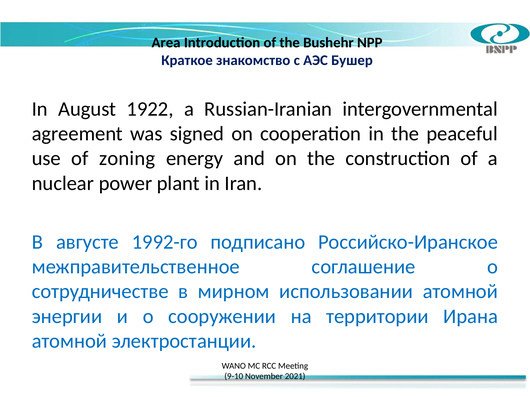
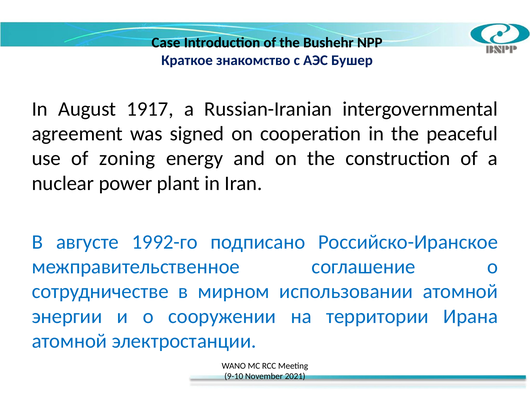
Area: Area -> Case (166, 43)
1922: 1922 -> 1917 (150, 109)
